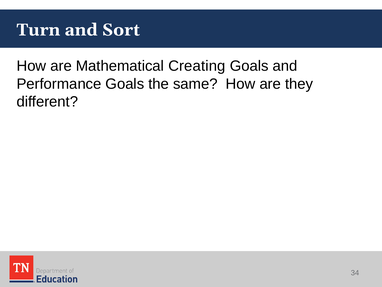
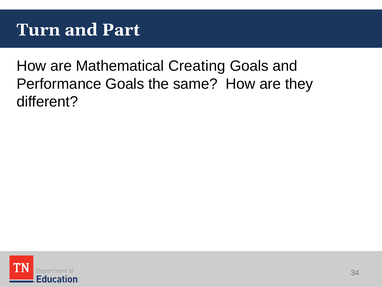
Sort: Sort -> Part (121, 30)
